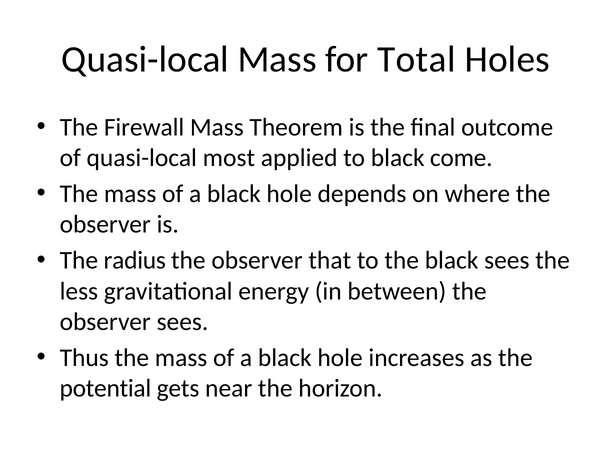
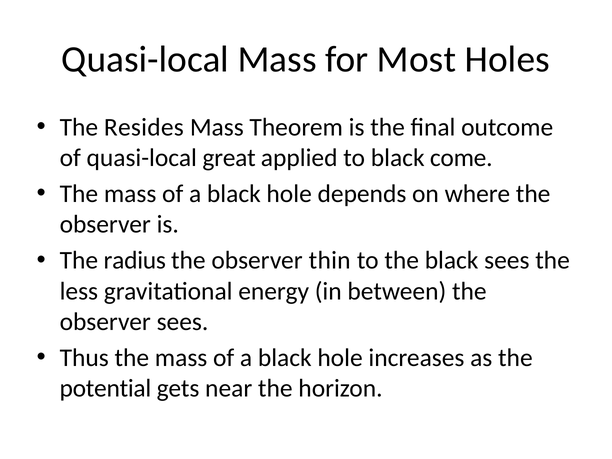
Total: Total -> Most (417, 59)
Firewall: Firewall -> Resides (144, 127)
most: most -> great (229, 158)
that: that -> thin (330, 261)
